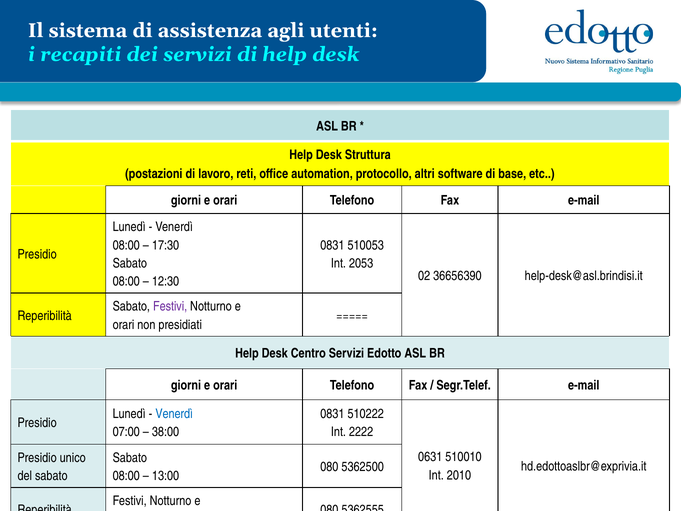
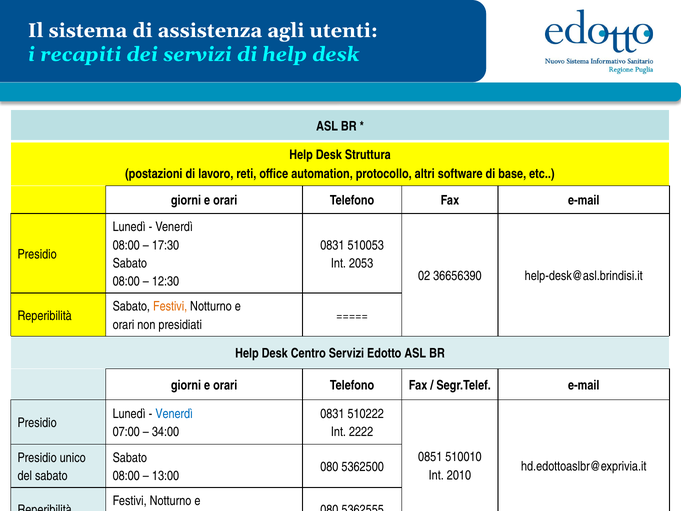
Festivi colour: purple -> orange (170, 306)
38:00: 38:00 -> 34:00 (166, 432)
0631: 0631 -> 0851 (430, 457)
